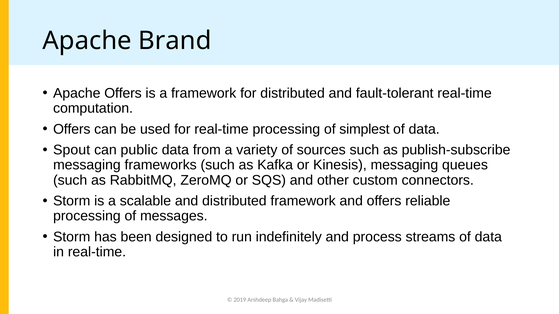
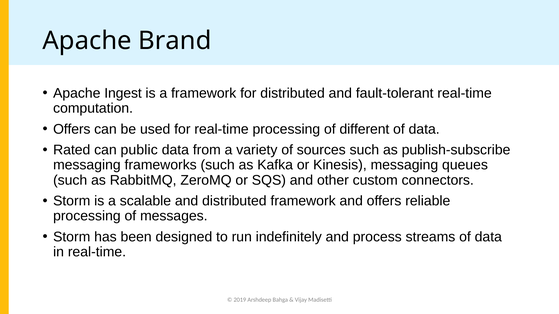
Apache Offers: Offers -> Ingest (123, 93)
simplest: simplest -> different (364, 129)
Spout: Spout -> Rated (72, 150)
